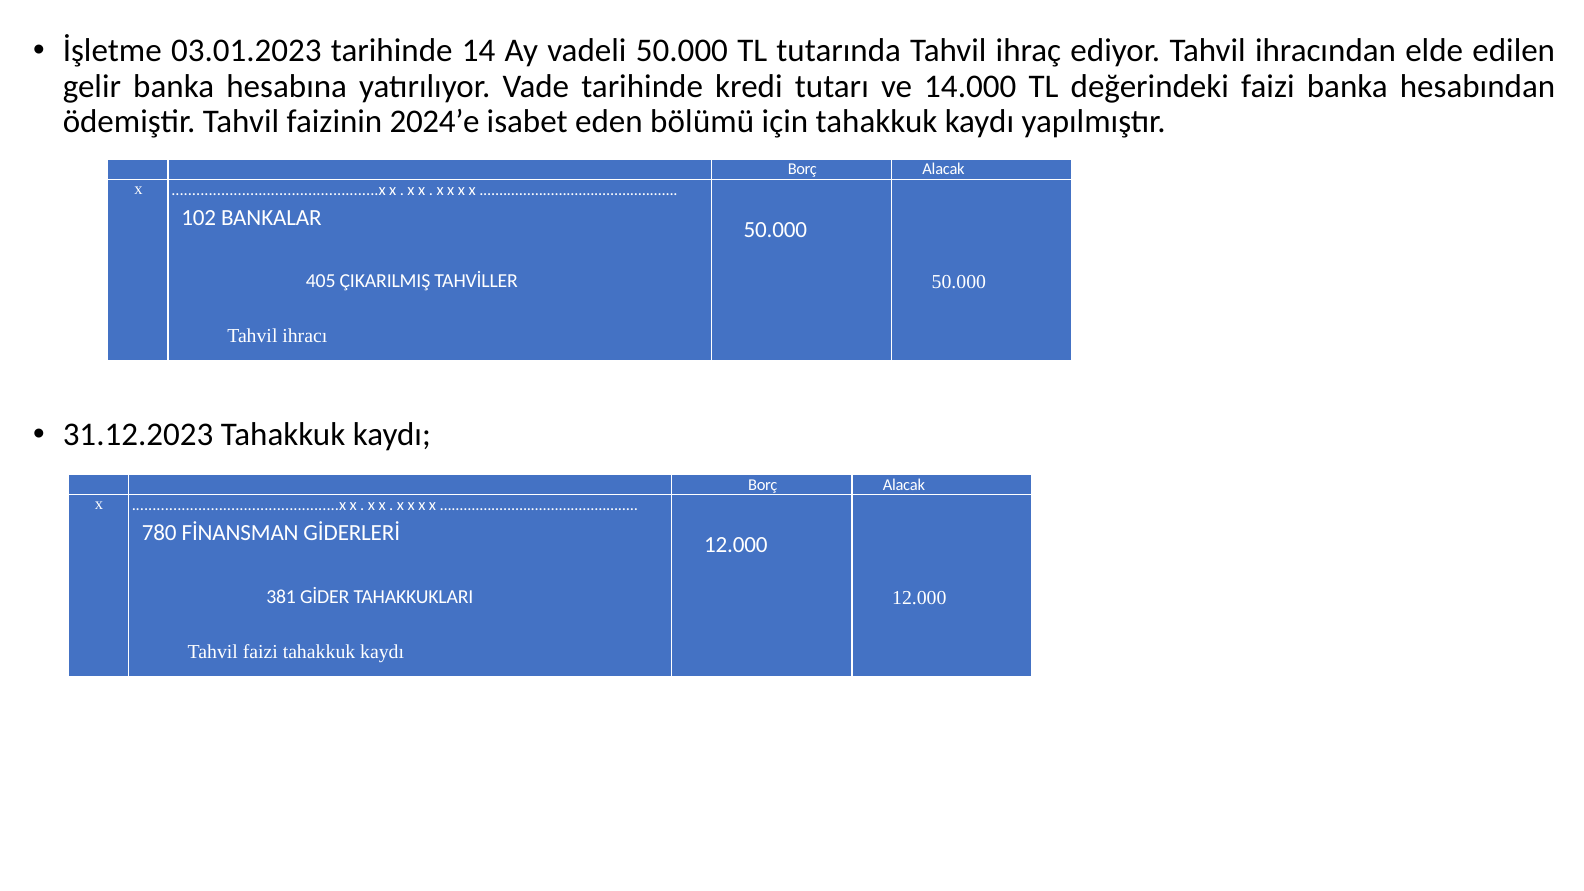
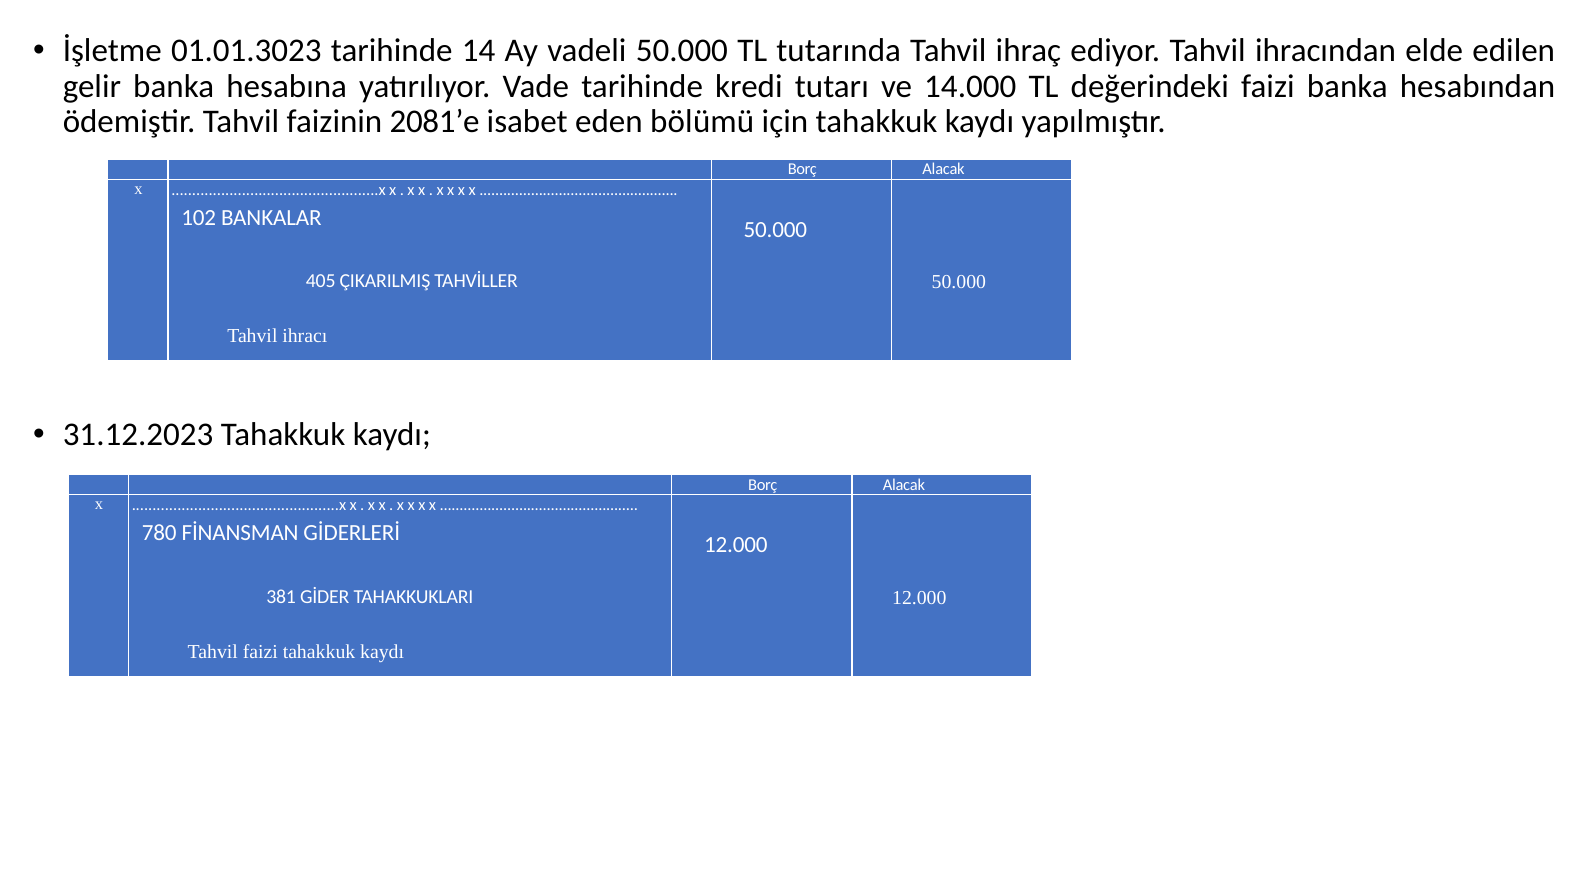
03.01.2023: 03.01.2023 -> 01.01.3023 (246, 50)
2024’e: 2024’e -> 2081’e (435, 122)
